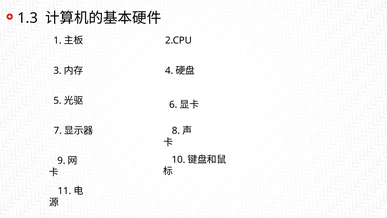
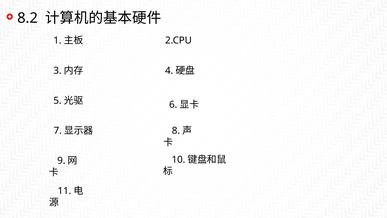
1.3: 1.3 -> 8.2 (28, 18)
